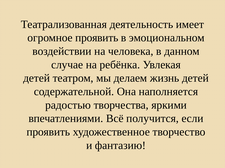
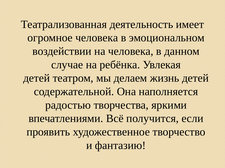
огромное проявить: проявить -> человека (97, 38)
